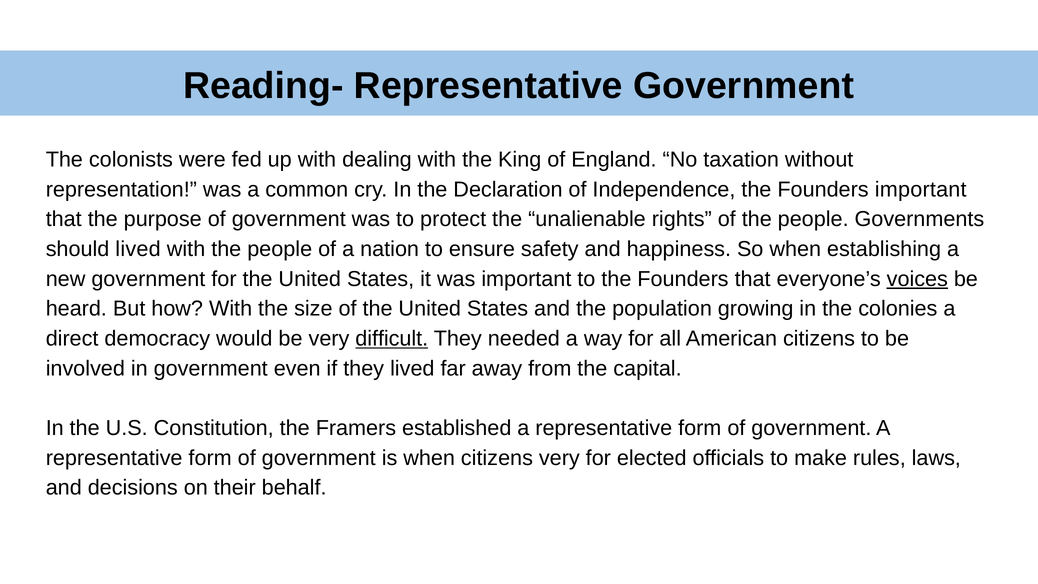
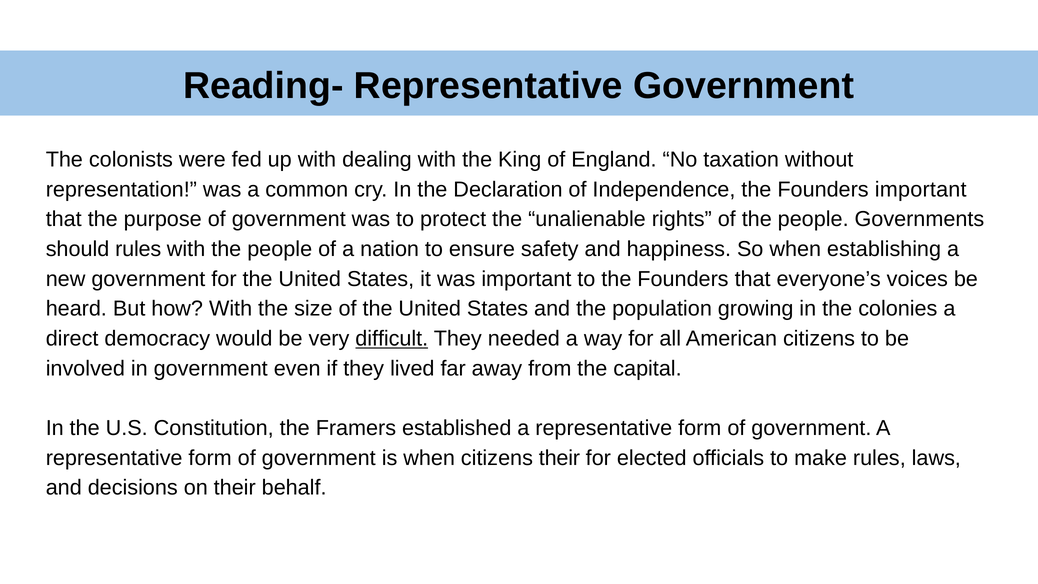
should lived: lived -> rules (138, 249)
voices underline: present -> none (917, 279)
citizens very: very -> their (559, 458)
